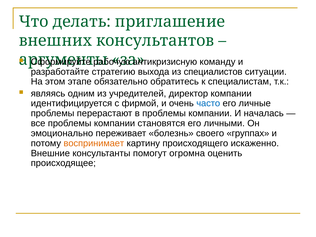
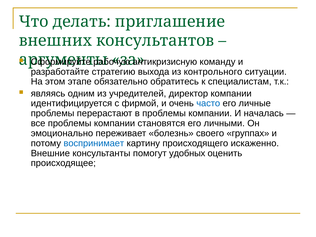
специалистов: специалистов -> контрольного (213, 72)
воспринимает colour: orange -> blue (94, 143)
огромна: огромна -> удобных (187, 153)
